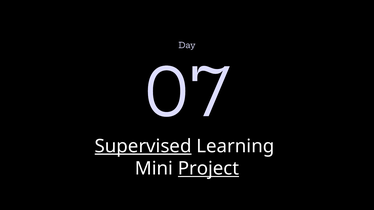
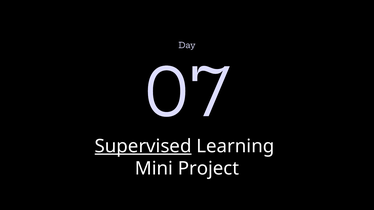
Project underline: present -> none (208, 169)
